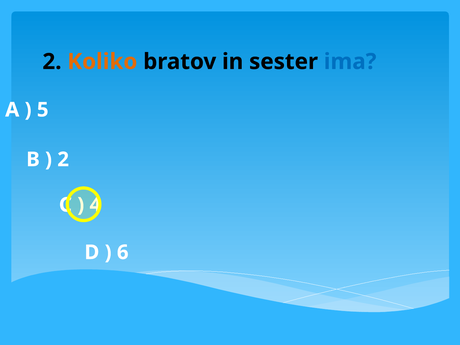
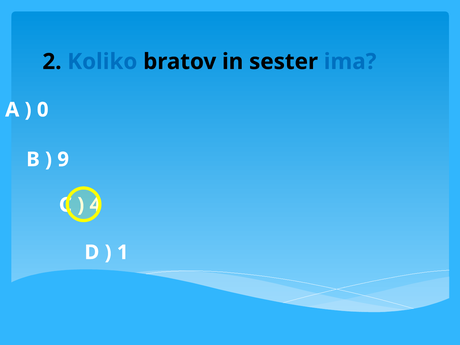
Koliko colour: orange -> blue (102, 62)
5: 5 -> 0 (43, 110)
2: 2 -> 9 (63, 159)
6: 6 -> 1 (123, 252)
